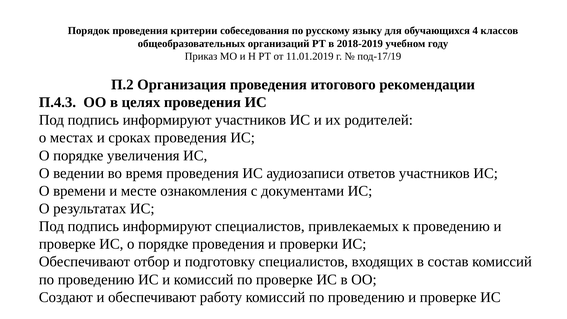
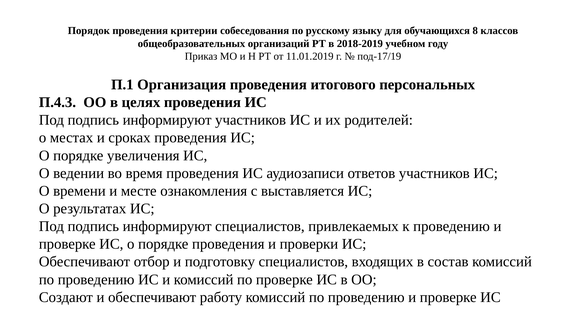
4: 4 -> 8 (475, 31)
П.2: П.2 -> П.1 (122, 85)
рекомендации: рекомендации -> персональных (427, 85)
документами: документами -> выставляется (303, 191)
